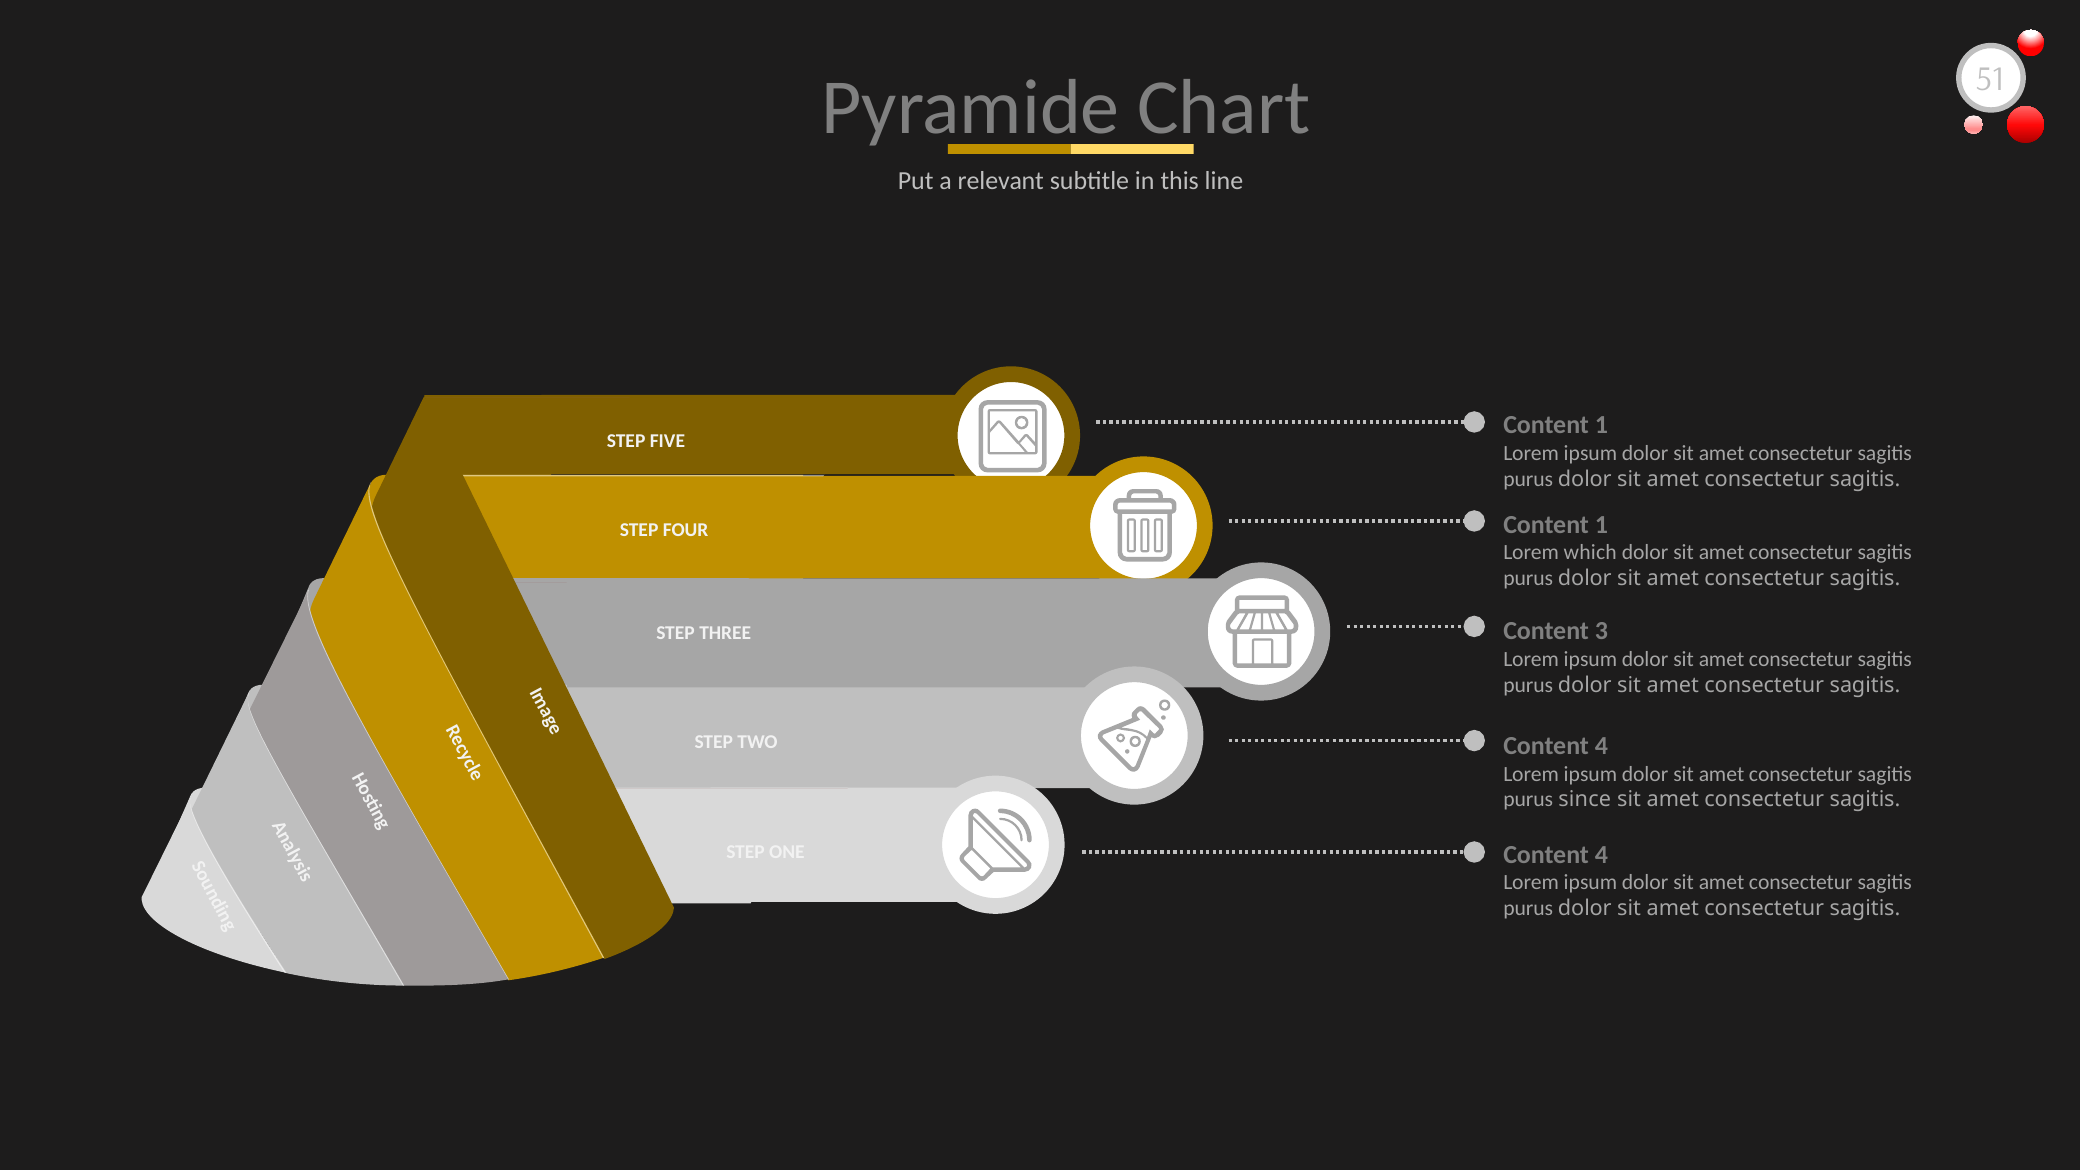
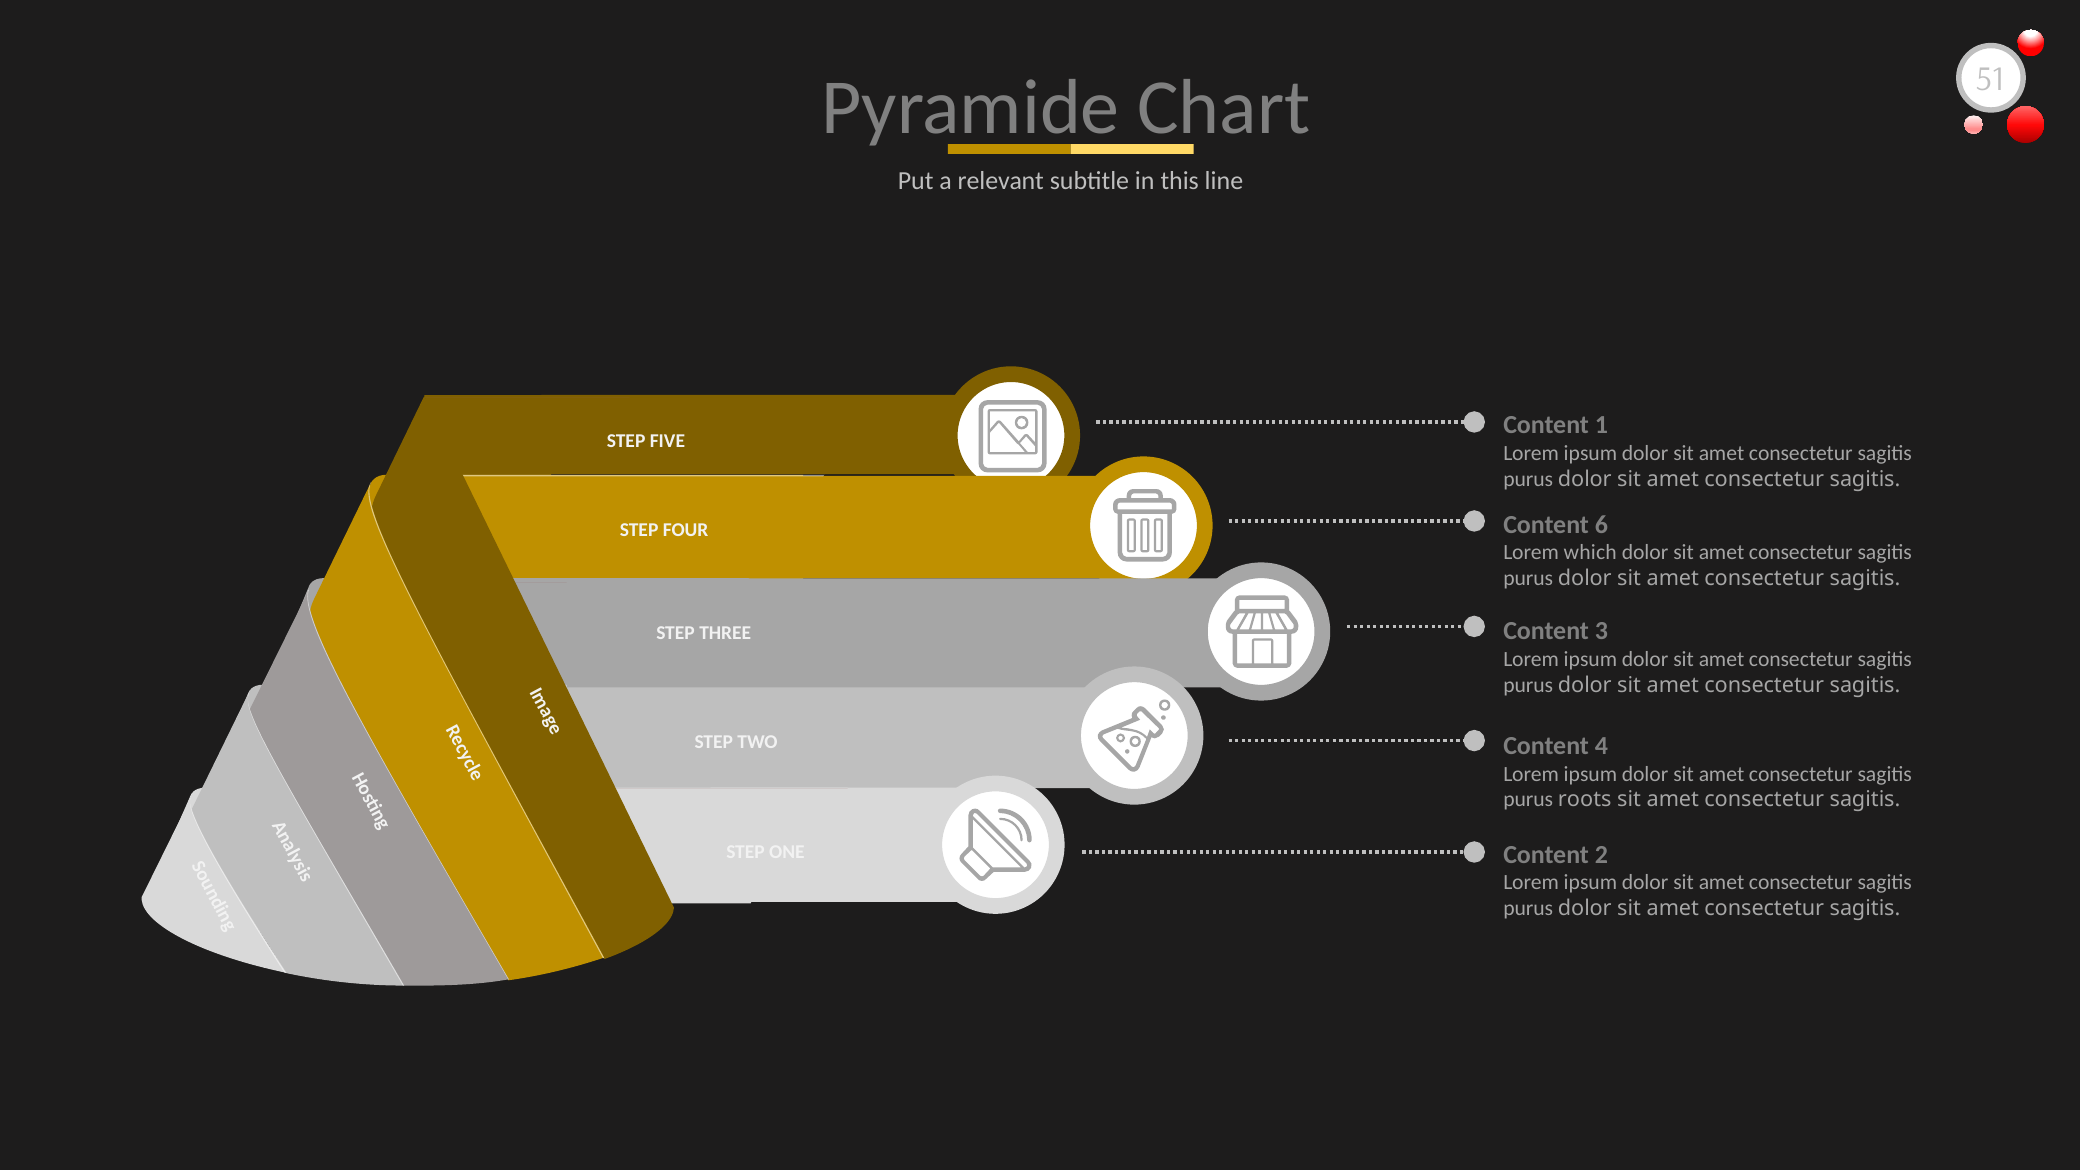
1: 1 -> 6 (1602, 525)
since: since -> roots (1585, 800)
4: 4 -> 2 (1602, 855)
